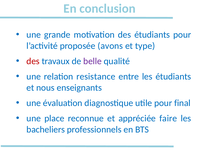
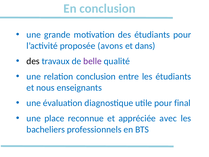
type: type -> dans (145, 46)
des colour: red -> black (33, 61)
relation resistance: resistance -> conclusion (96, 76)
faire: faire -> avec (168, 118)
